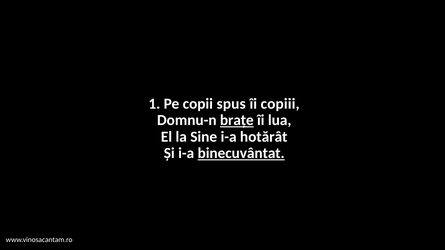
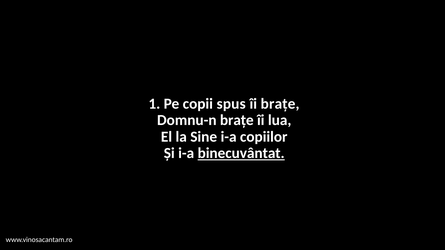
îi copiii: copiii -> brațe (280, 104)
brațe underline: present -> none (237, 120)
hotărât: hotărât -> copiilor (264, 137)
